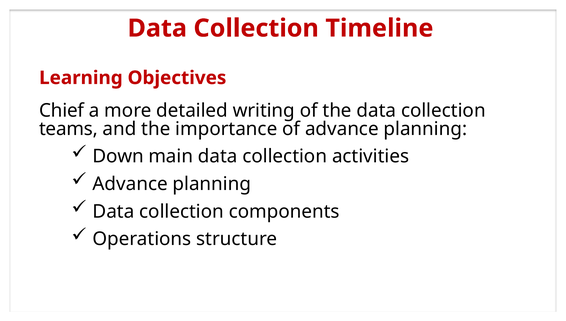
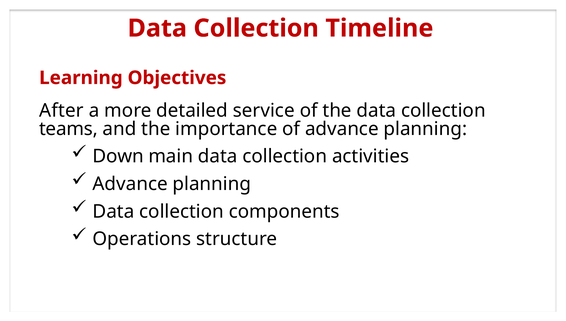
Chief: Chief -> After (61, 111)
writing: writing -> service (264, 111)
